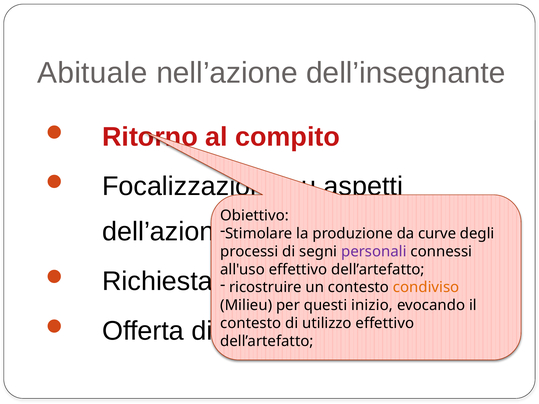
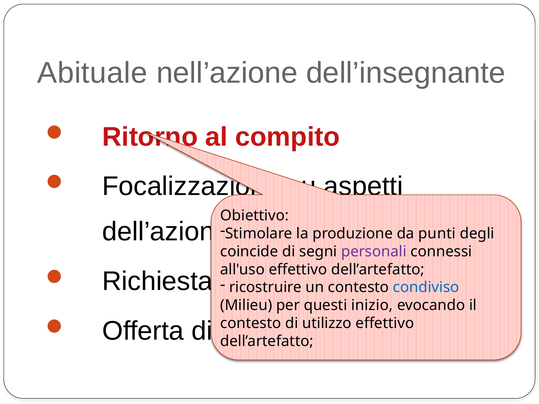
curve: curve -> punti (437, 234)
processi: processi -> coincide (249, 252)
condiviso colour: orange -> blue (426, 288)
